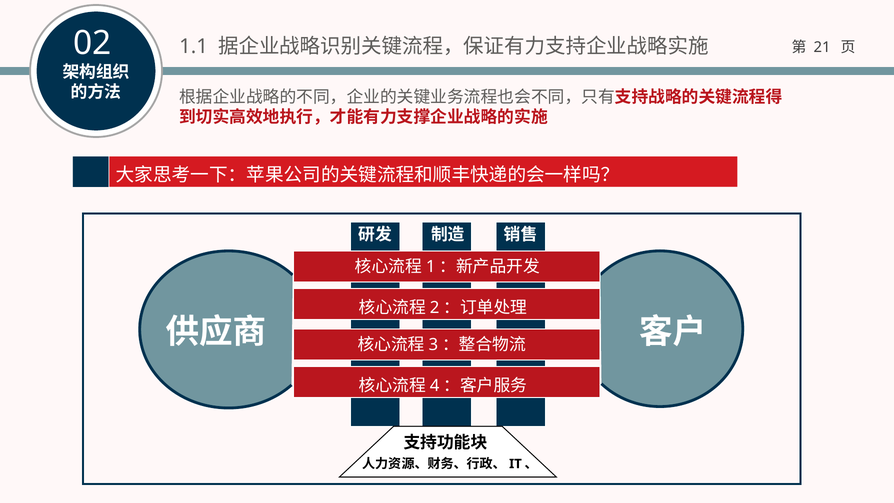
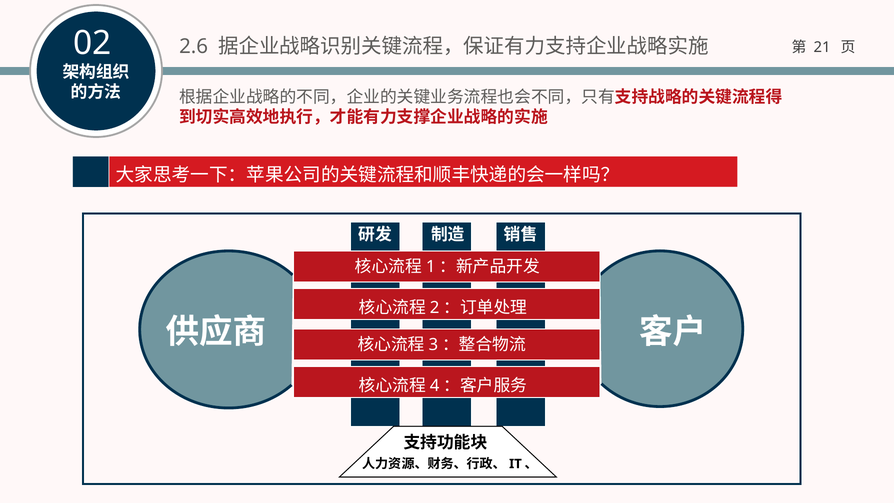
1.1: 1.1 -> 2.6 (194, 47)
